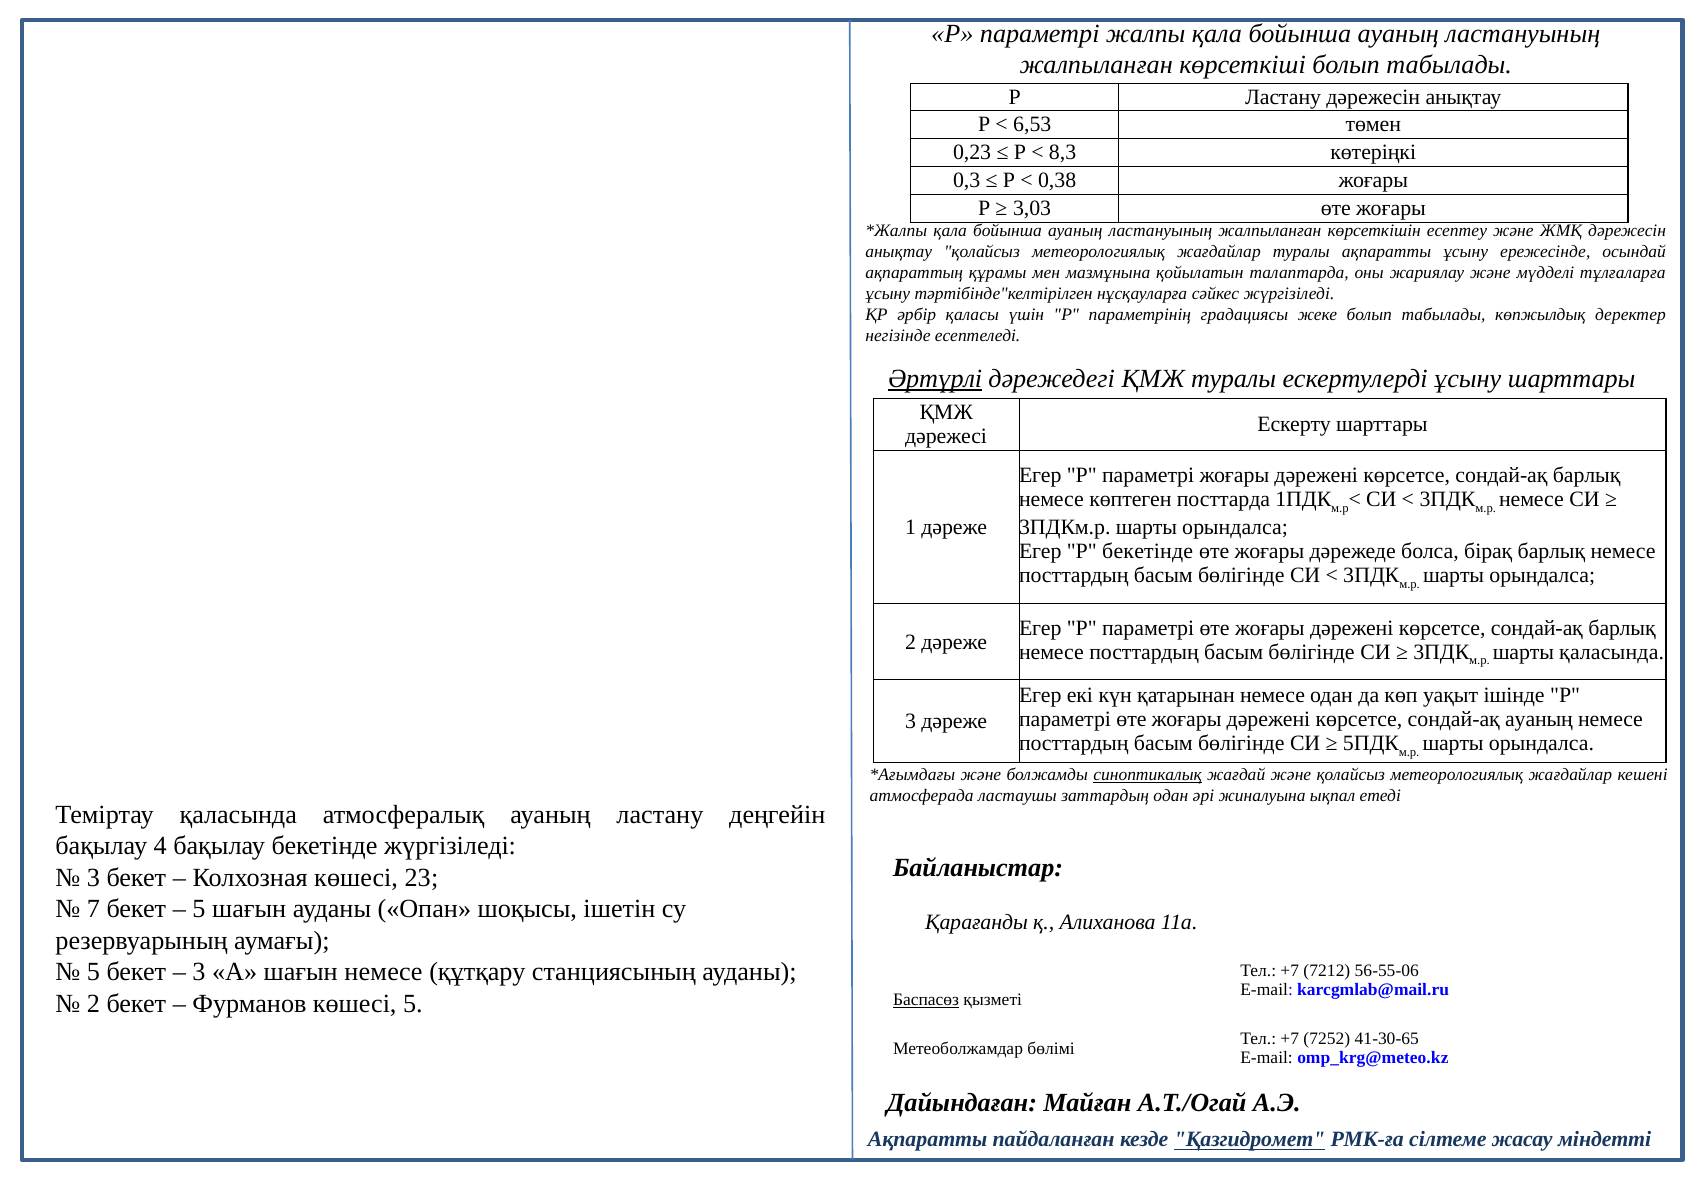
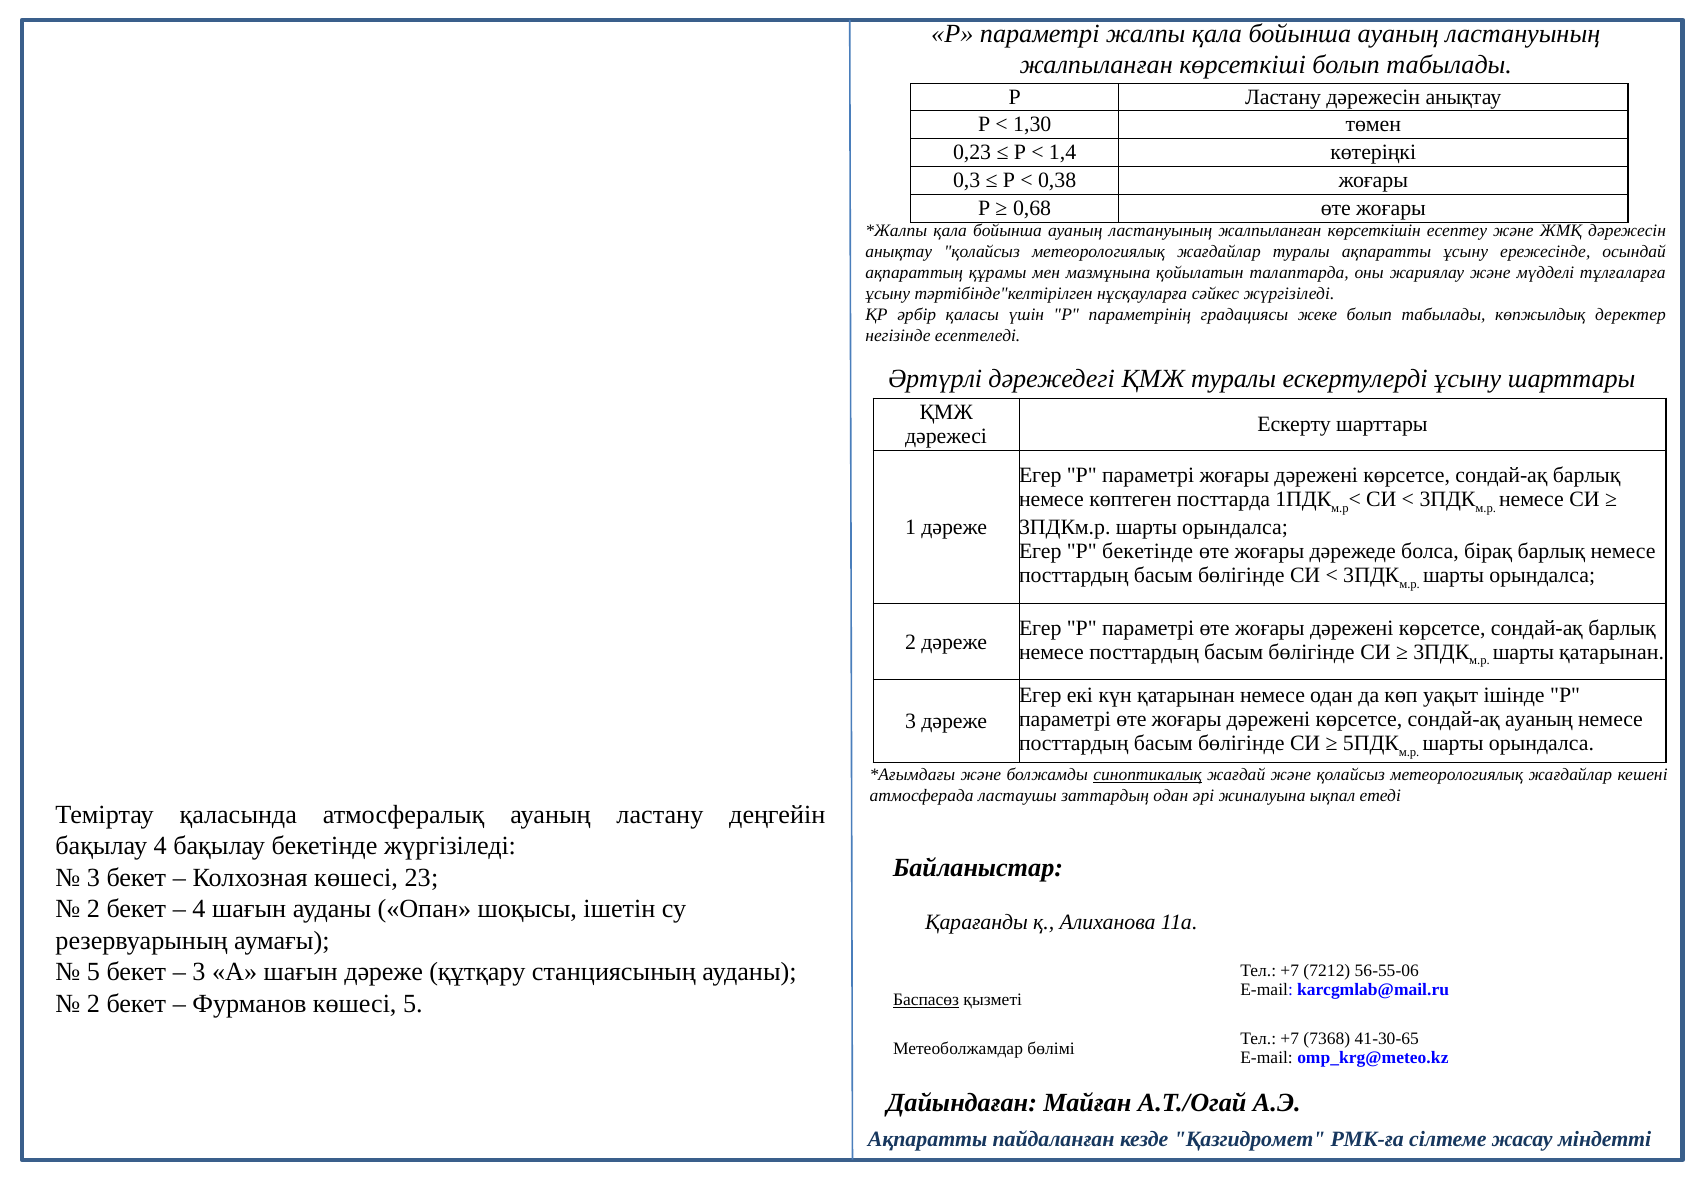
6,53: 6,53 -> 1,30 (1032, 124)
8,3: 8,3 -> 1,4 (1063, 152)
3,03: 3,03 -> 0,68 (1032, 209)
Әртүрлі underline: present -> none (935, 379)
шарты қаласында: қаласында -> қатарынан (1612, 652)
7: 7 -> 2 (93, 909)
5: 5 -> 4 (199, 909)
шағын немесе: немесе -> дәреже (384, 972)
7252: 7252 -> 7368 (1327, 1039)
Қазгидромет underline: present -> none (1250, 1140)
